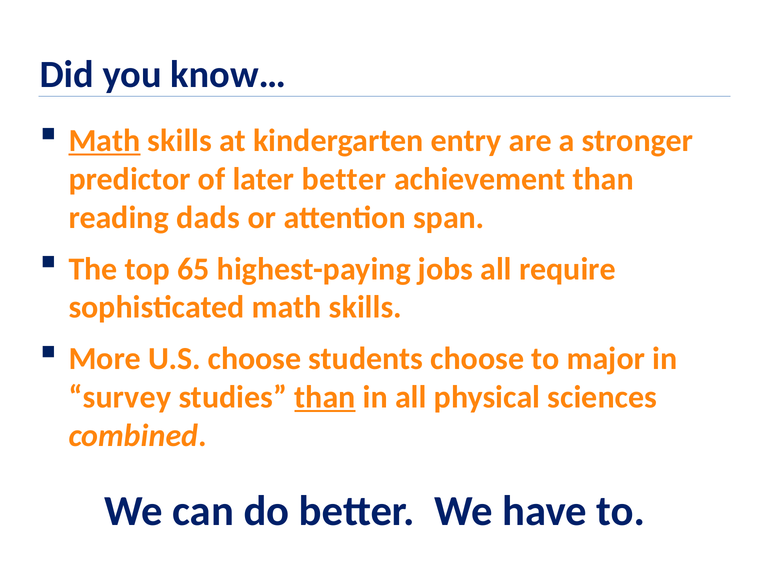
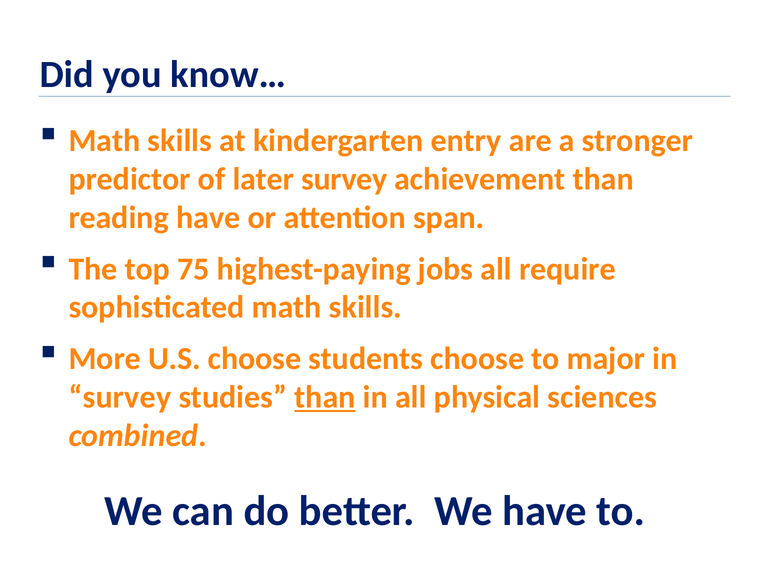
Math underline: present -> none (104, 141)
later better: better -> survey (344, 179)
reading dads: dads -> have (208, 218)
65: 65 -> 75 (193, 269)
